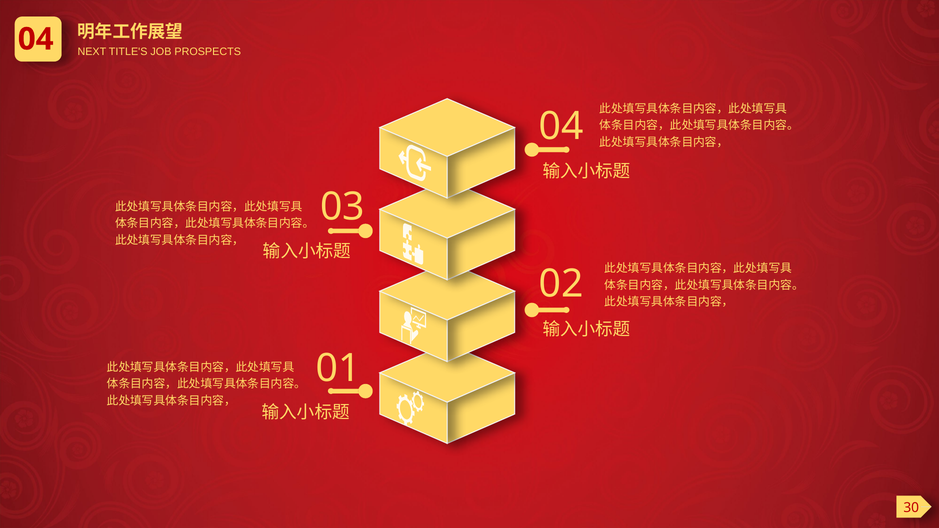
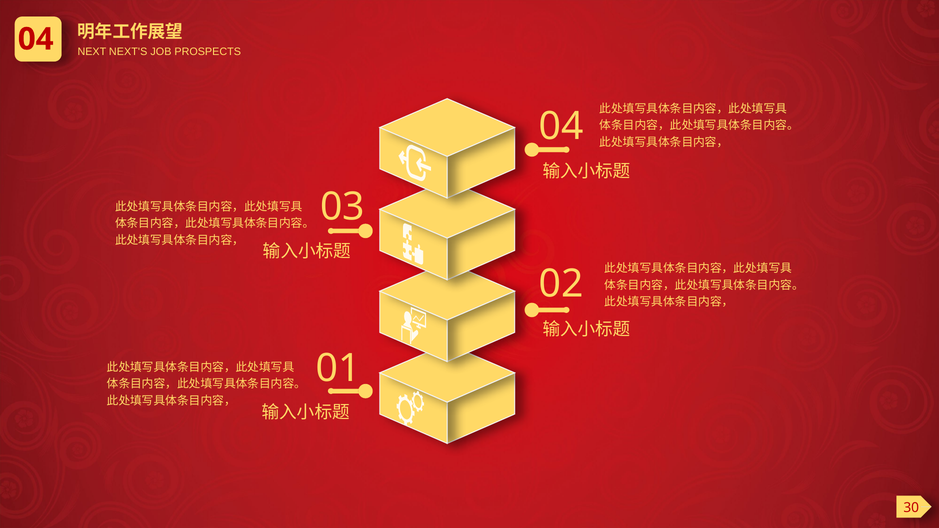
TITLE'S: TITLE'S -> NEXT'S (128, 52)
